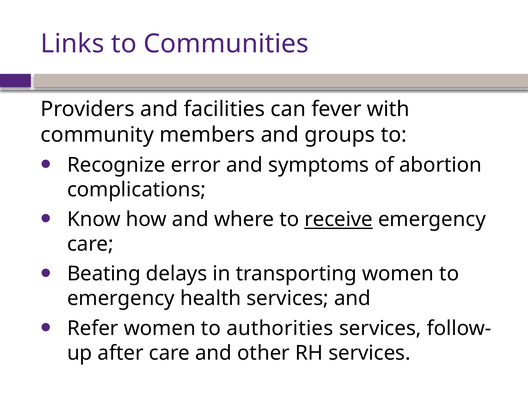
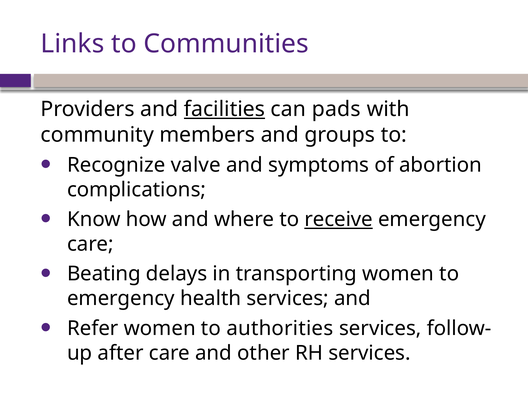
facilities underline: none -> present (224, 109)
fever: fever -> pads (336, 109)
error: error -> valve (196, 165)
